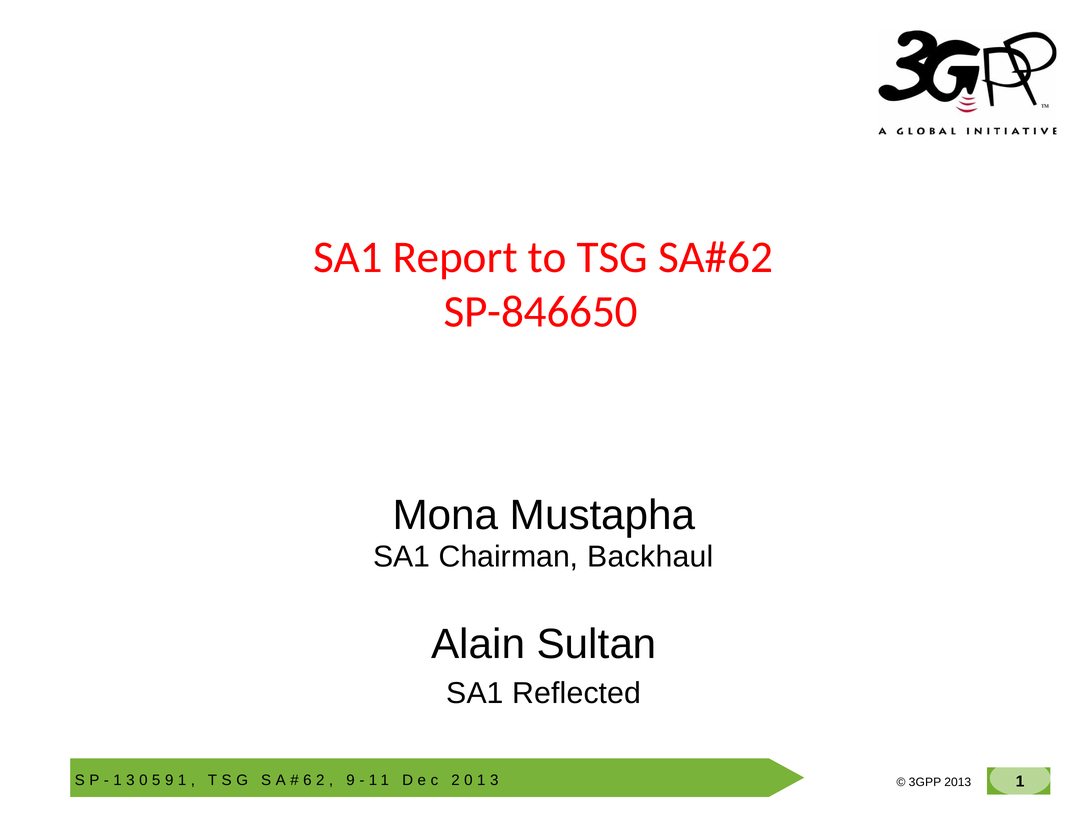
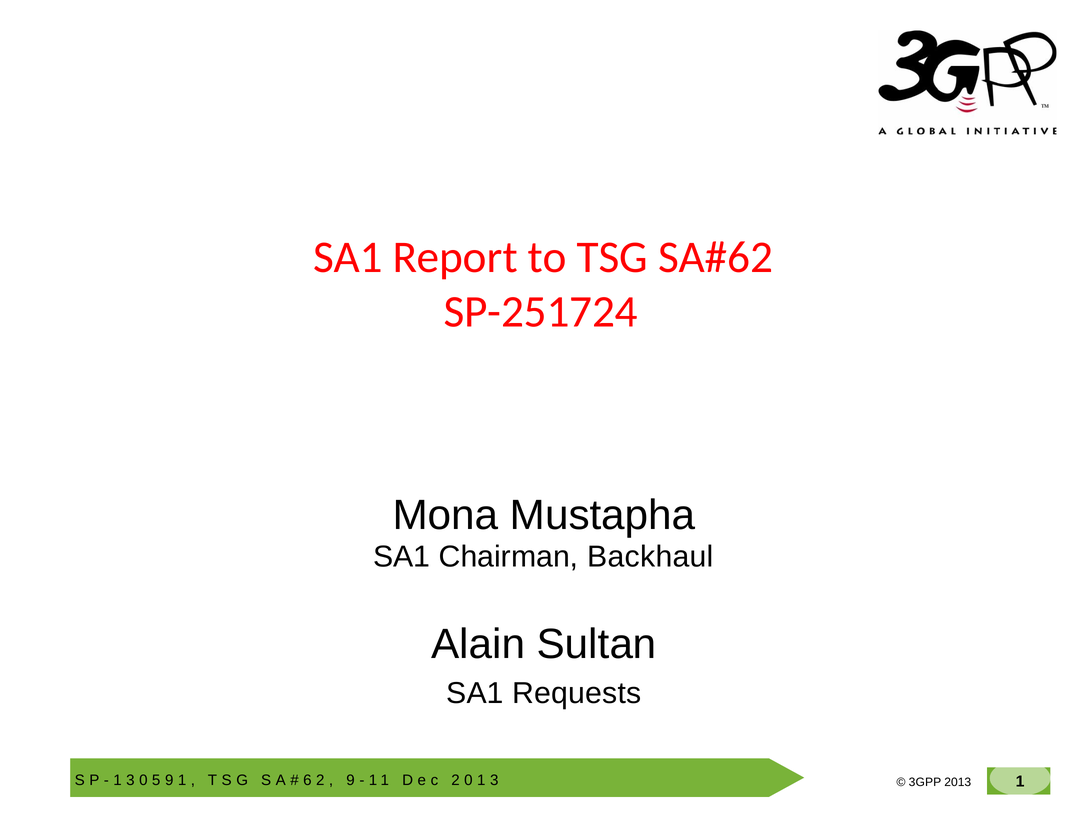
SP-846650: SP-846650 -> SP-251724 (541, 312)
Reflected: Reflected -> Requests (577, 693)
